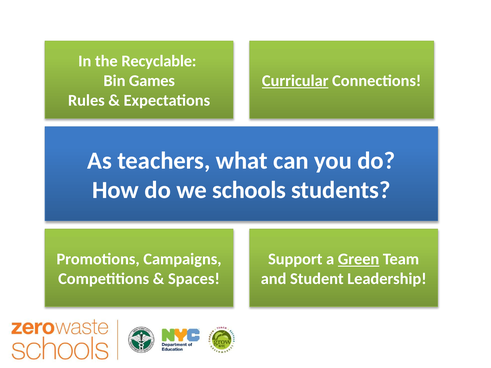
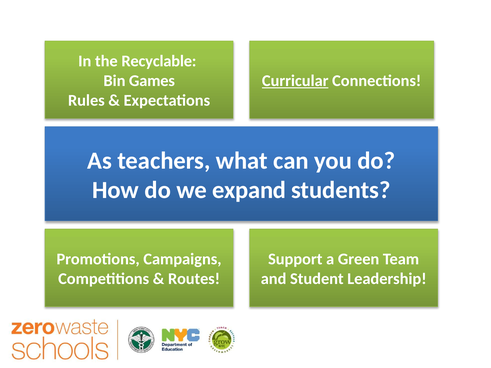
schools: schools -> expand (249, 190)
Green underline: present -> none (359, 259)
Spaces: Spaces -> Routes (194, 279)
